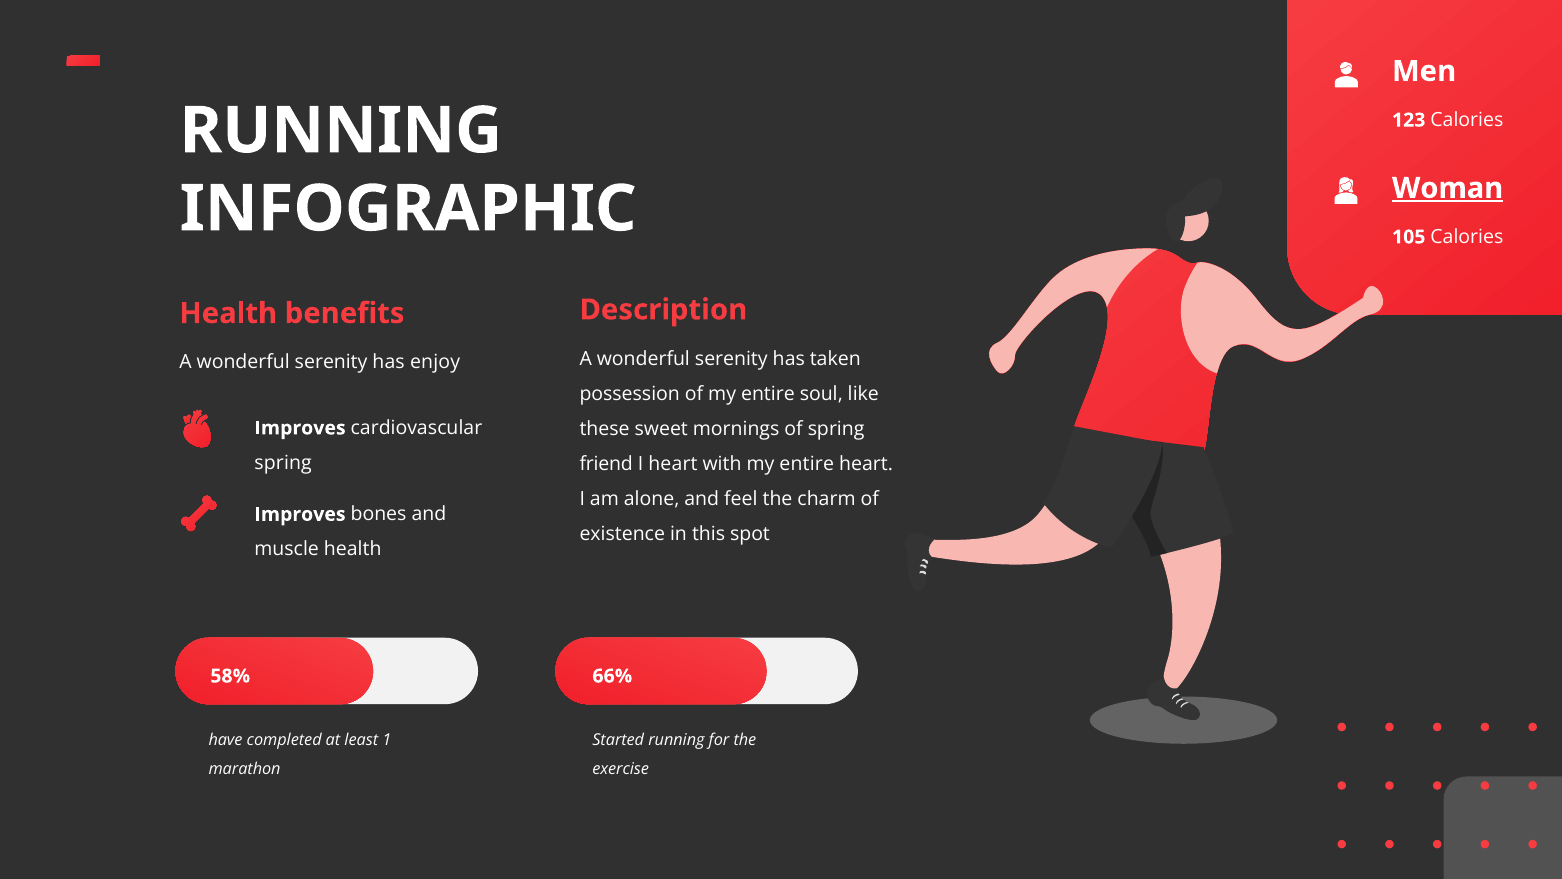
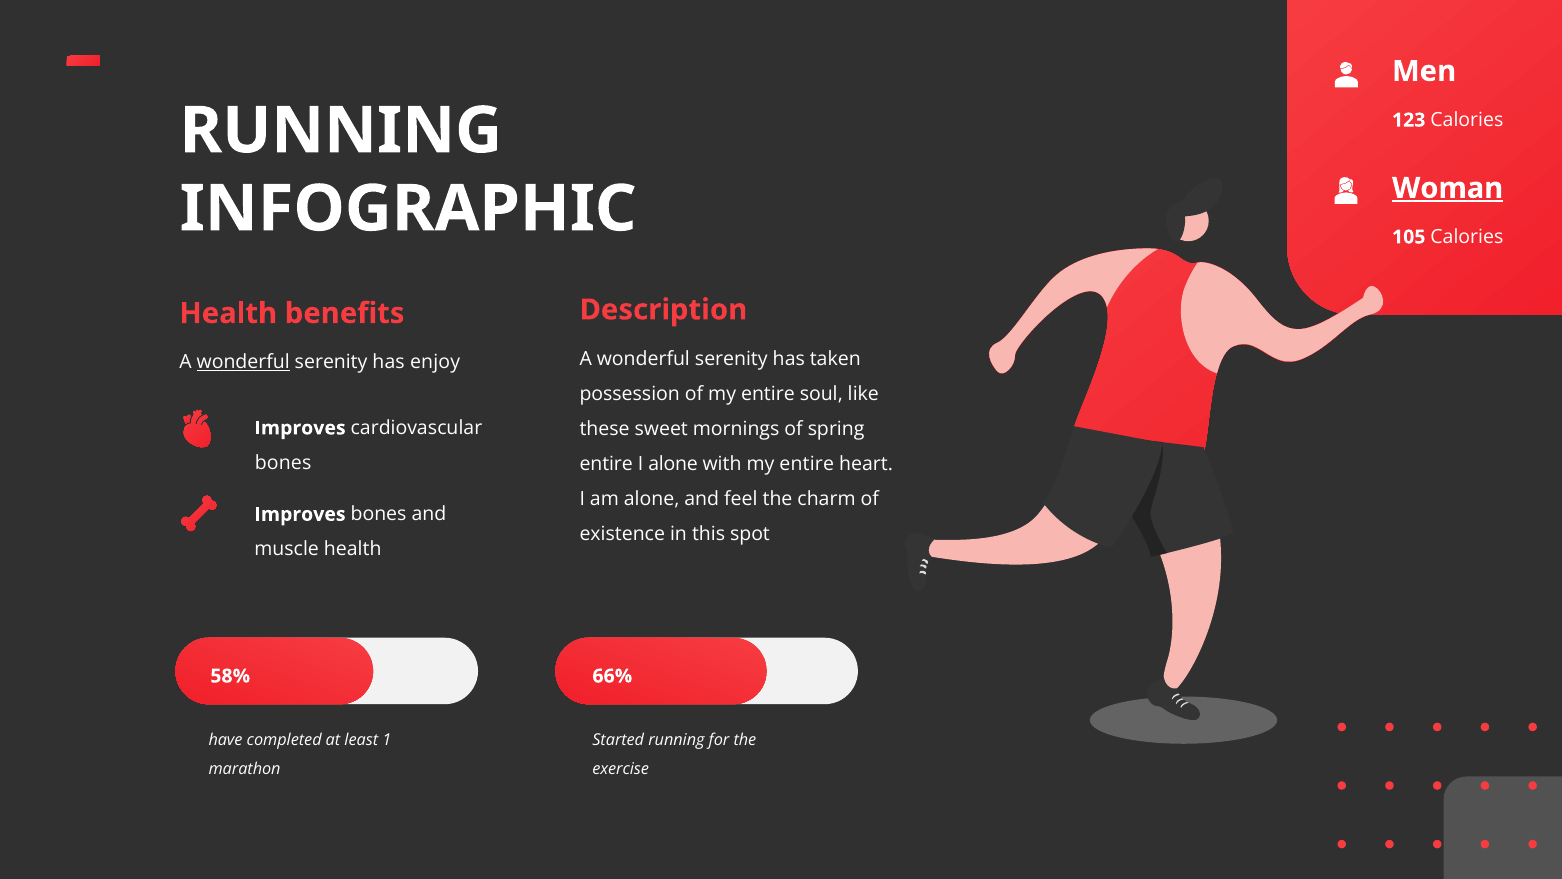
wonderful underline: none -> present (243, 362)
spring: spring -> bones (283, 463)
friend: friend -> entire (606, 464)
I heart: heart -> alone (673, 464)
